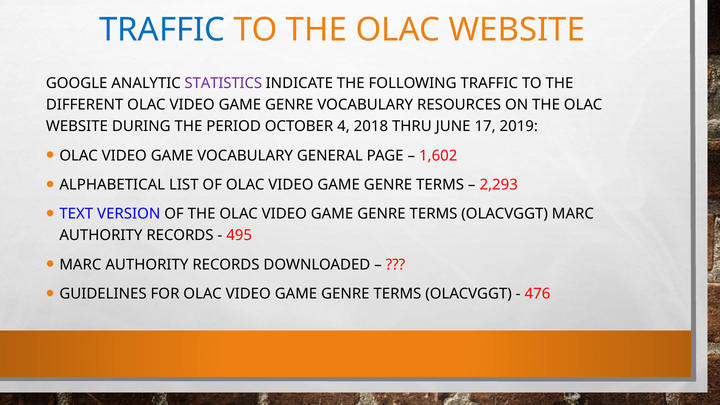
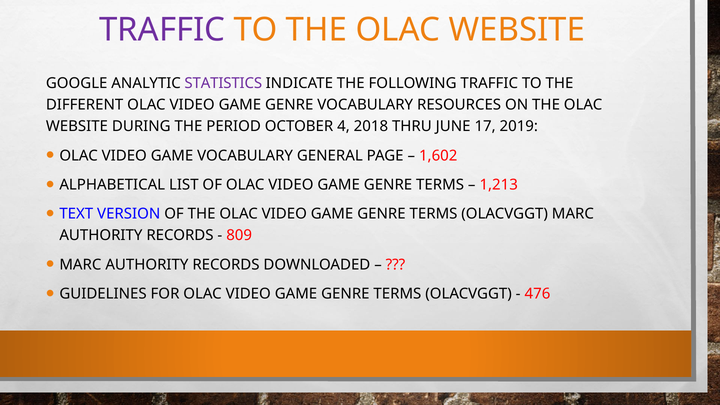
TRAFFIC colour: blue -> purple (162, 30)
2,293: 2,293 -> 1,213 (499, 185)
495: 495 -> 809 (239, 236)
